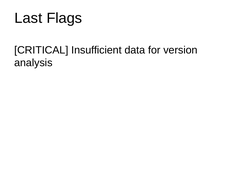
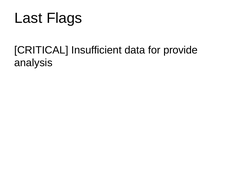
version: version -> provide (180, 50)
